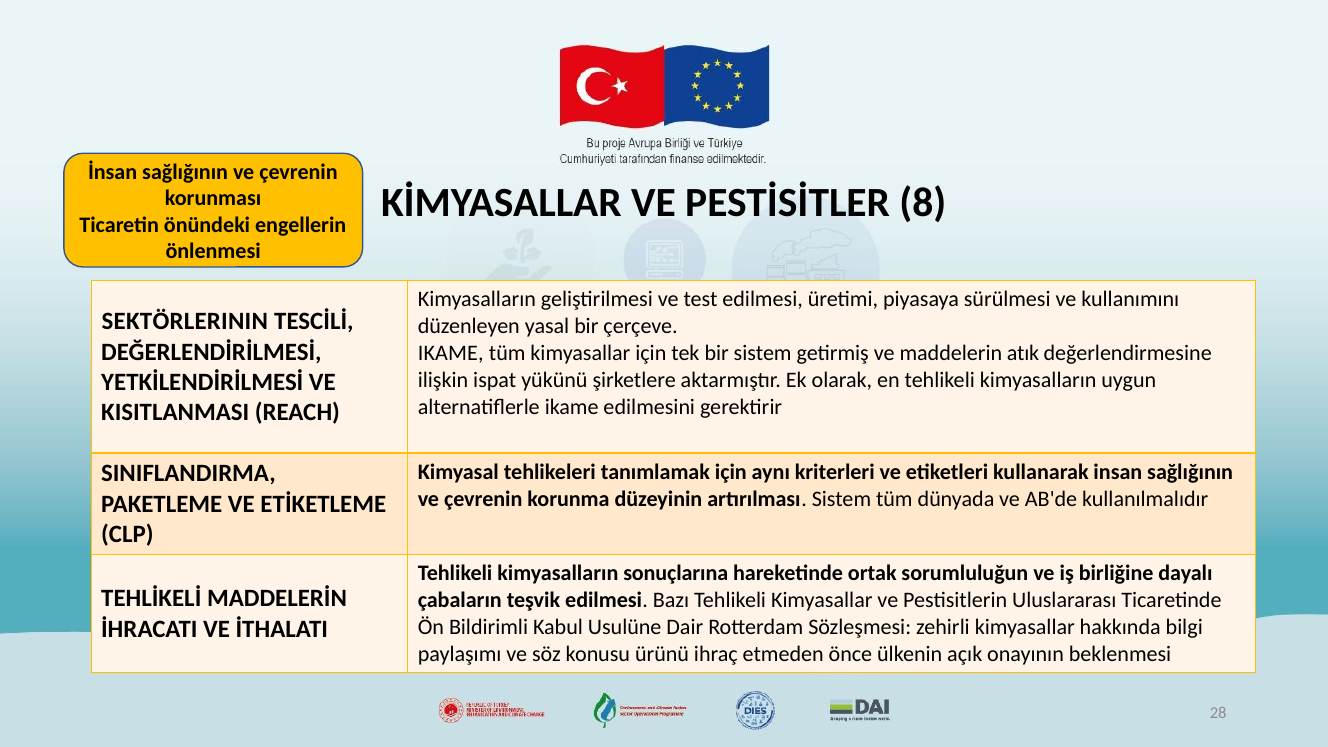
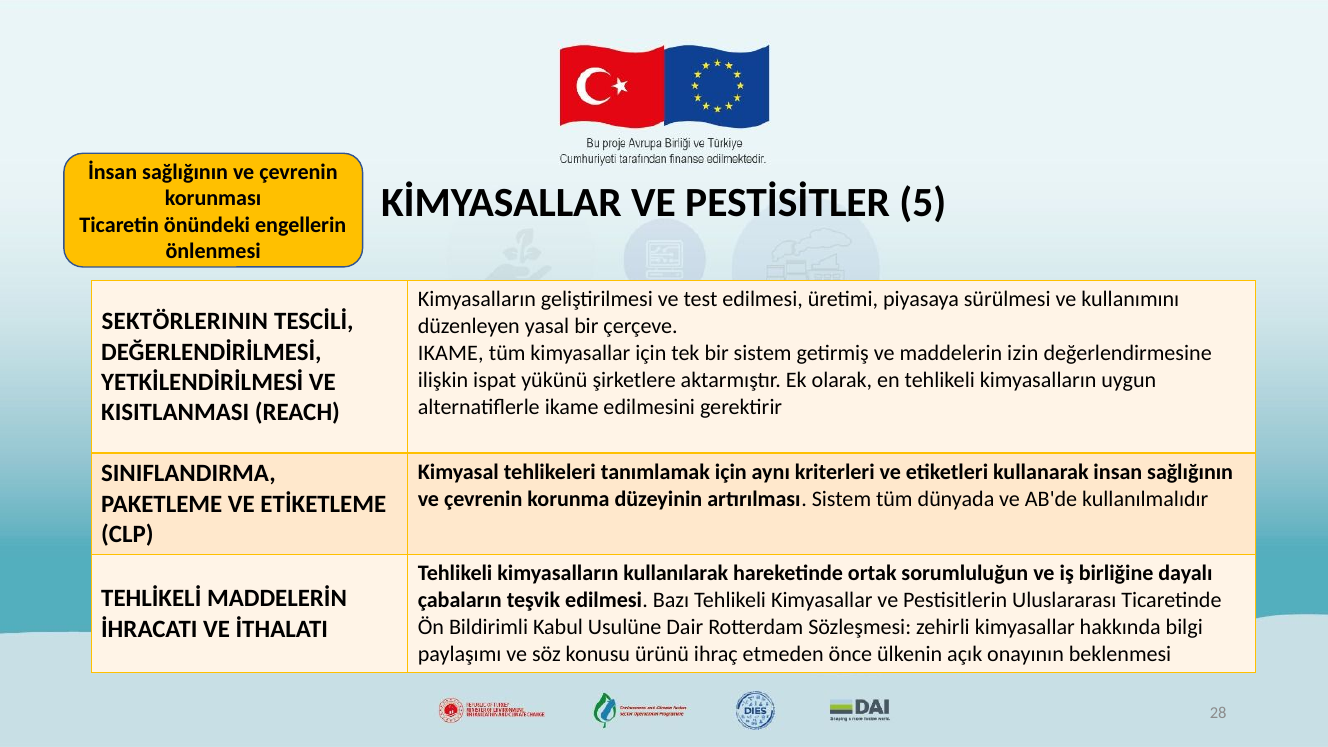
8: 8 -> 5 (923, 202)
atık: atık -> izin (1023, 354)
sonuçlarına: sonuçlarına -> kullanılarak (676, 573)
